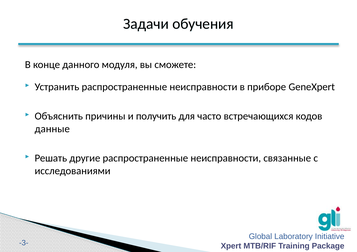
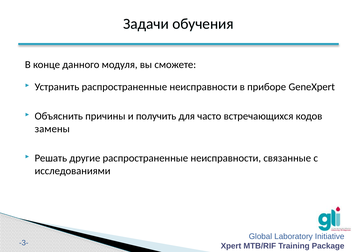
данные: данные -> замены (52, 129)
